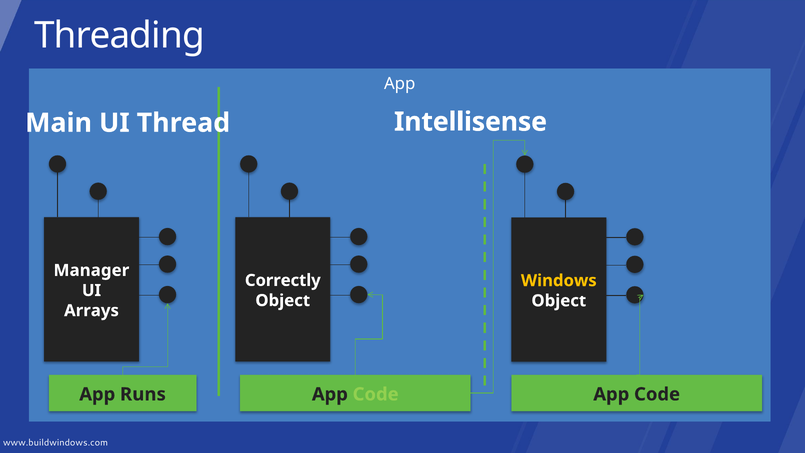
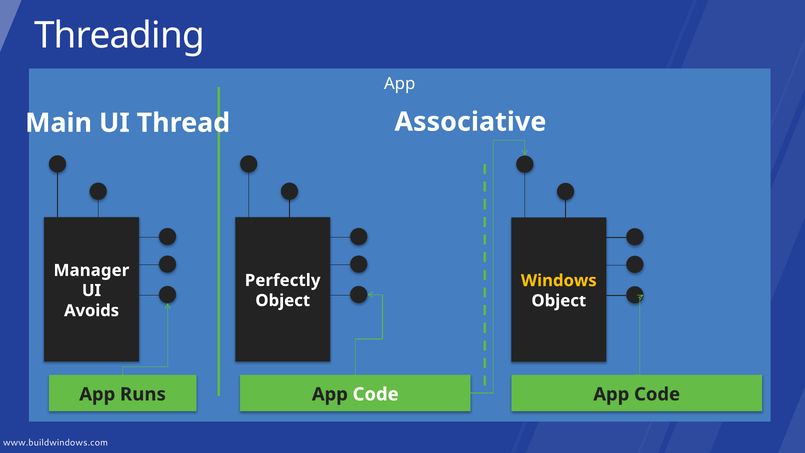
Intellisense: Intellisense -> Associative (470, 122)
Correctly: Correctly -> Perfectly (283, 280)
Arrays: Arrays -> Avoids (92, 311)
Code colour: light green -> white (376, 394)
